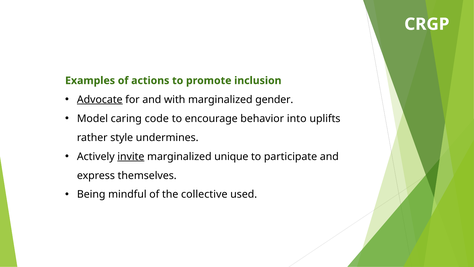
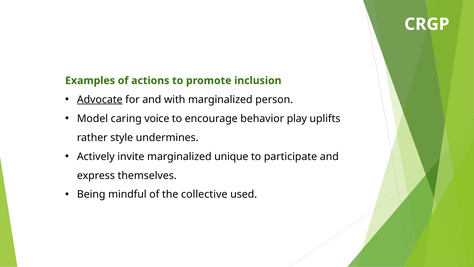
gender: gender -> person (274, 99)
code: code -> voice (157, 118)
into: into -> play (297, 118)
invite underline: present -> none (131, 156)
